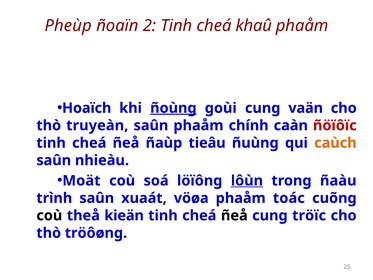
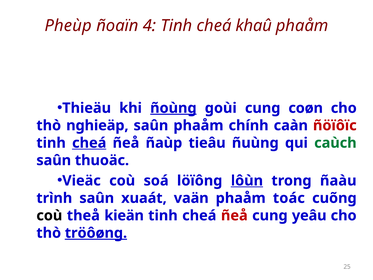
2: 2 -> 4 (150, 26)
Hoaïch: Hoaïch -> Thieäu (87, 108)
vaän: vaän -> coøn (306, 108)
truyeàn: truyeàn -> nghieäp (97, 125)
cheá underline: none -> present (89, 143)
caùch colour: orange -> green (335, 143)
nhieàu: nhieàu -> thuoäc (102, 160)
Moät: Moät -> Vieäc (82, 181)
vöøa: vöøa -> vaän (191, 198)
ñeå colour: black -> red (234, 215)
tröïc: tröïc -> yeâu (309, 215)
tröôøng underline: none -> present (96, 233)
